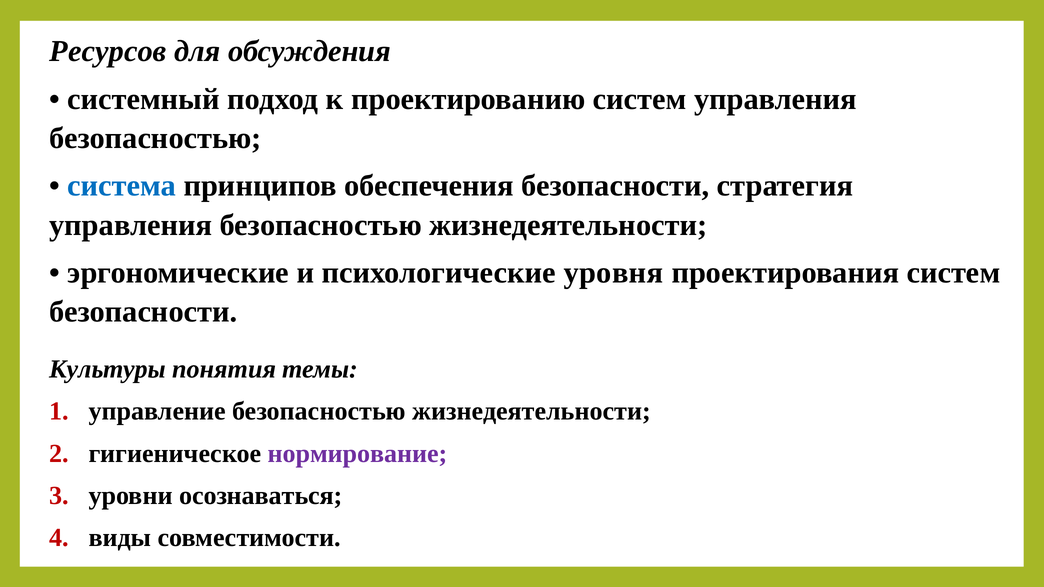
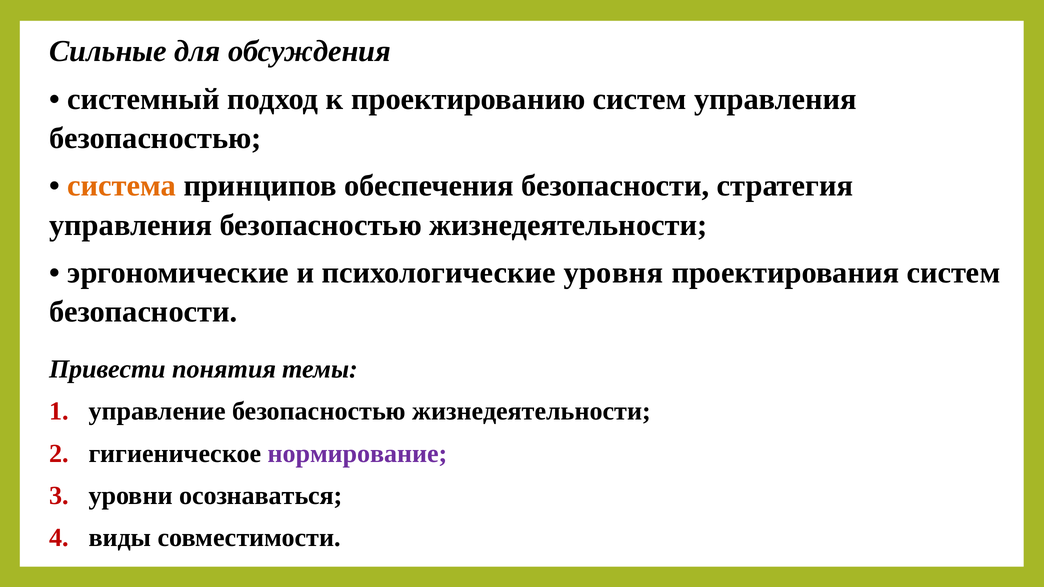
Ресурсов: Ресурсов -> Сильные (108, 51)
система colour: blue -> orange (122, 186)
Культуры: Культуры -> Привести (108, 369)
